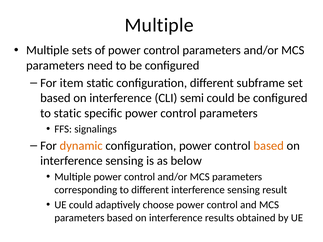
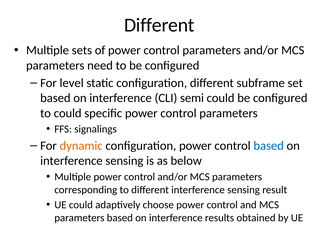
Multiple: Multiple -> Different (159, 25)
item: item -> level (72, 83)
to static: static -> could (68, 113)
based colour: orange -> blue (269, 146)
